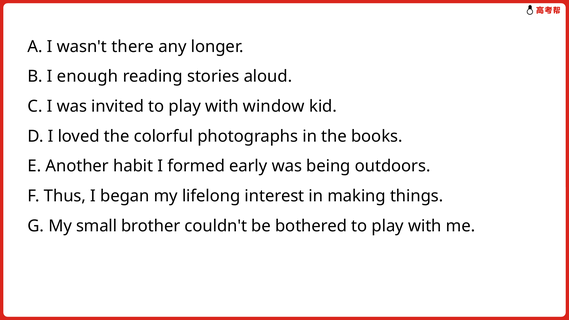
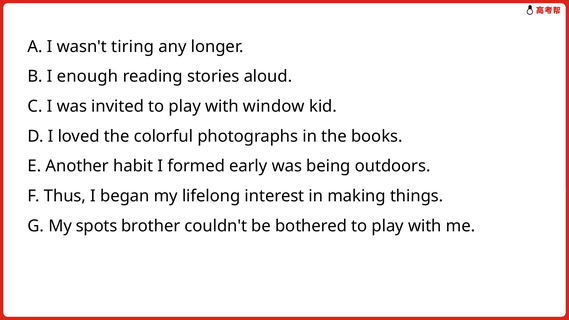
there: there -> tiring (133, 47)
small: small -> spots (97, 226)
